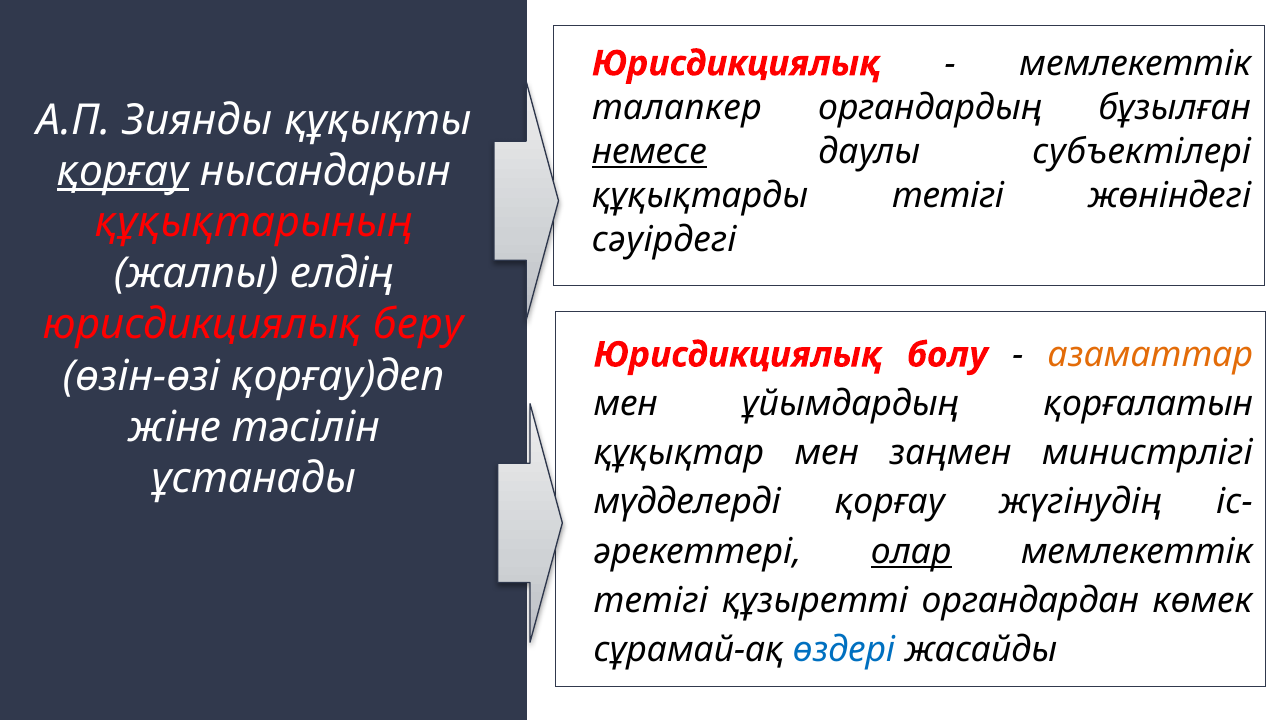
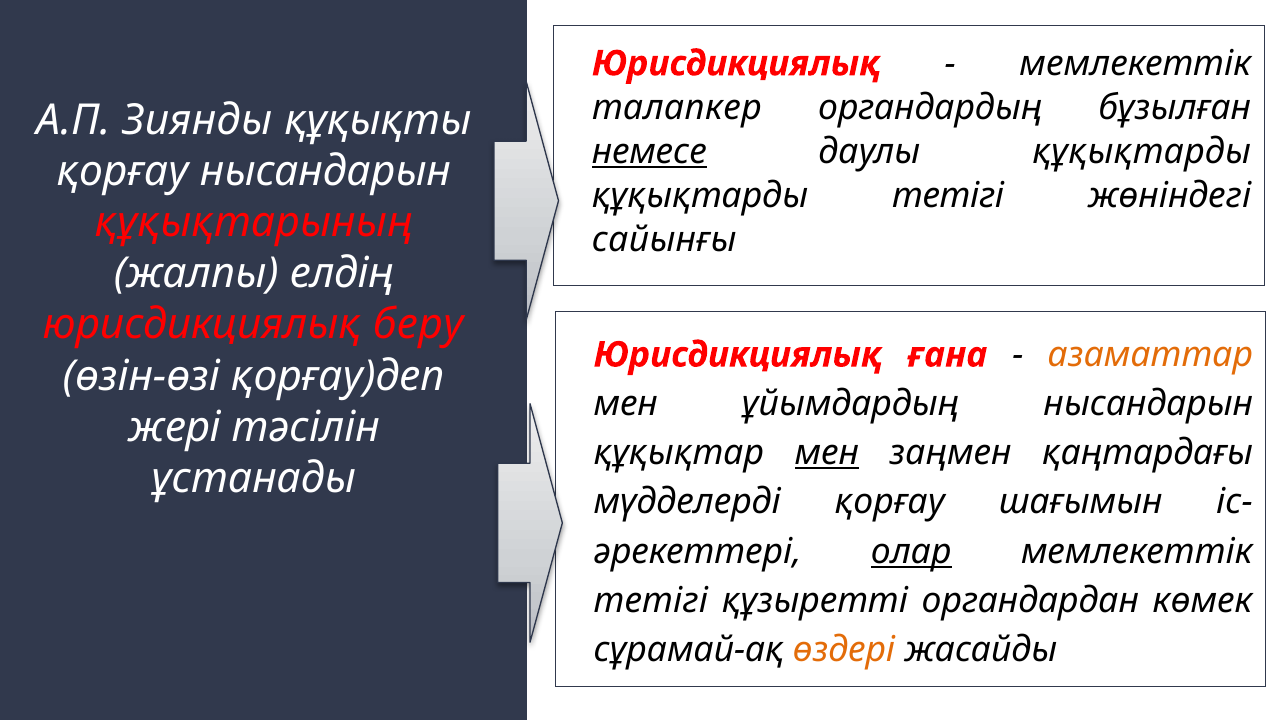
даулы субъектілері: субъектілері -> құқықтарды (1142, 152)
қорғау underline: present -> none (123, 171)
сәуірдегі: сәуірдегі -> сайынғы (664, 240)
болу: болу -> ғана (947, 355)
ұйымдардың қорғалатын: қорғалатын -> нысандарын (1148, 404)
жіне: жіне -> жері (174, 427)
мен underline: none -> present (827, 453)
министрлігі: министрлігі -> қаңтардағы (1148, 453)
жүгінудің: жүгінудің -> шағымын (1081, 502)
өздері colour: blue -> orange (844, 650)
